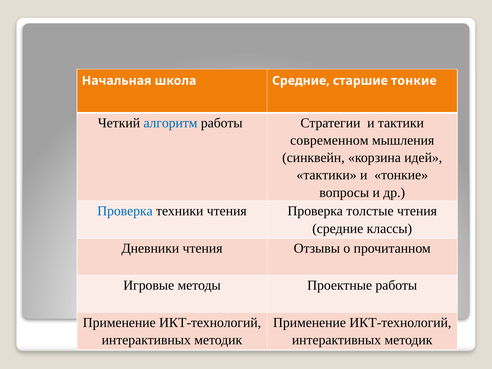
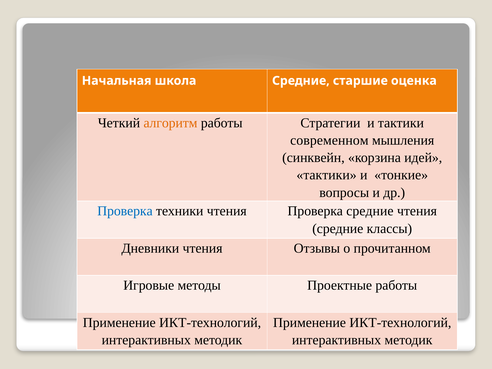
старшие тонкие: тонкие -> оценка (414, 81)
алгоритм colour: blue -> orange (170, 123)
Проверка толстые: толстые -> средние (370, 211)
